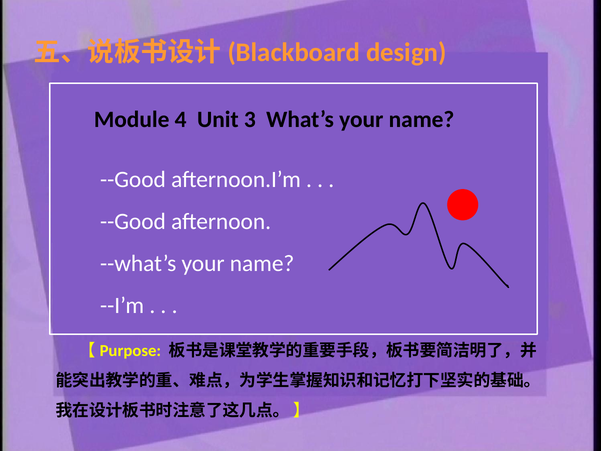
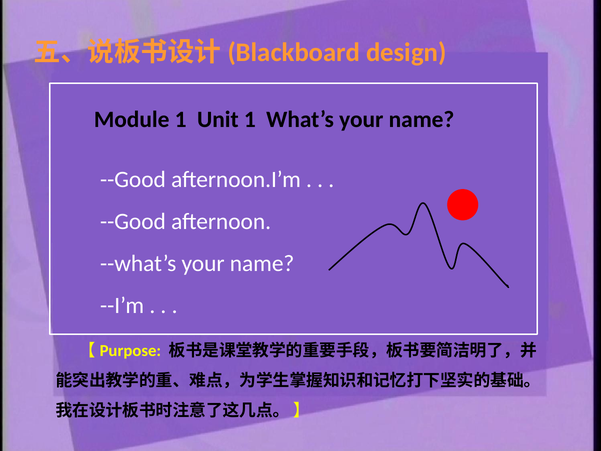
Module 4: 4 -> 1 (181, 120)
Unit 3: 3 -> 1 (250, 120)
